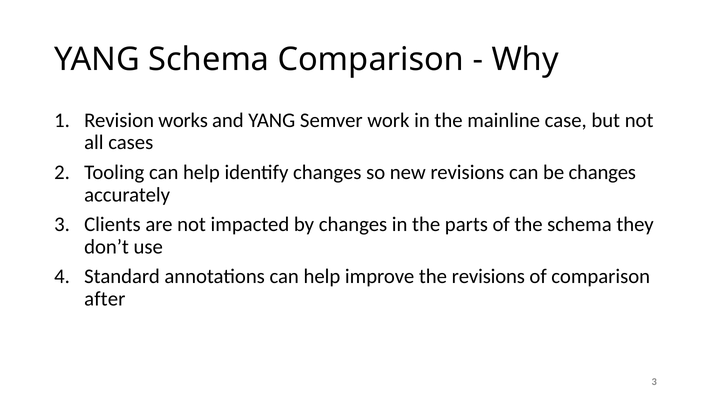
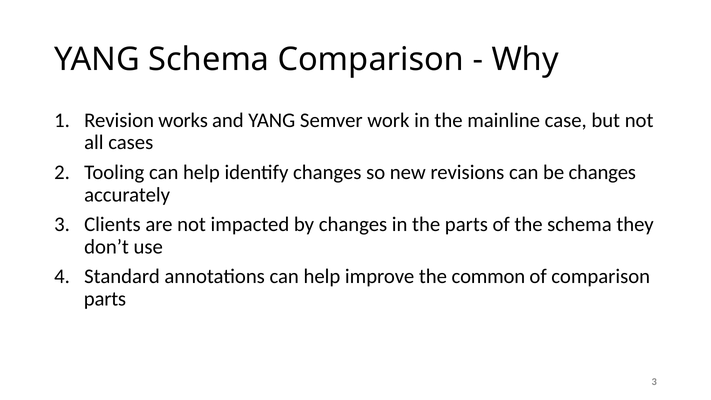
the revisions: revisions -> common (488, 277)
after: after -> parts (105, 299)
